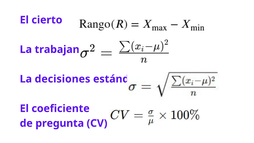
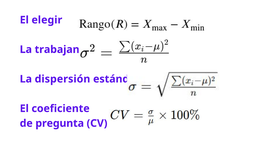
cierto: cierto -> elegir (47, 20)
decisiones: decisiones -> dispersión (62, 79)
